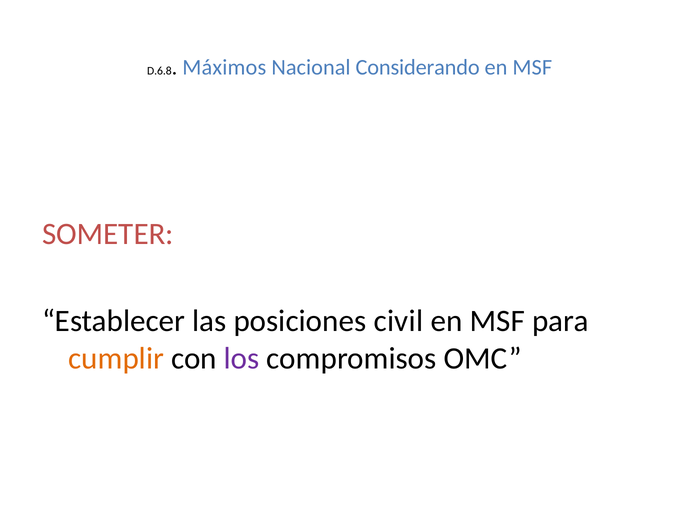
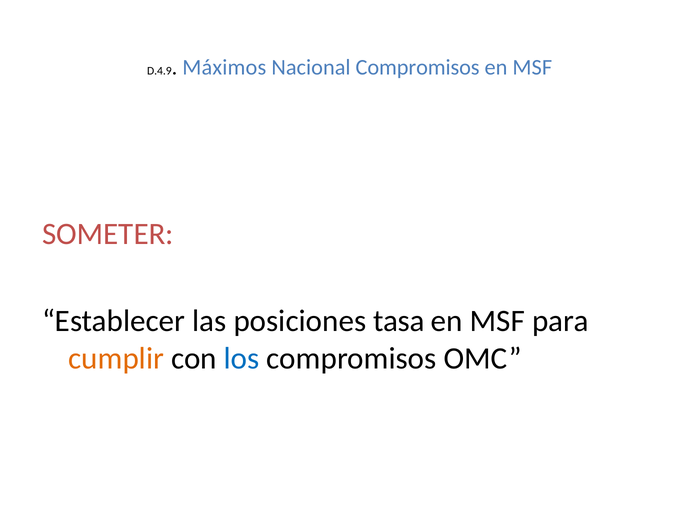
D.6.8: D.6.8 -> D.4.9 (159, 71)
Nacional Considerando: Considerando -> Compromisos (418, 67)
civil: civil -> tasa (399, 321)
los colour: purple -> blue (242, 358)
